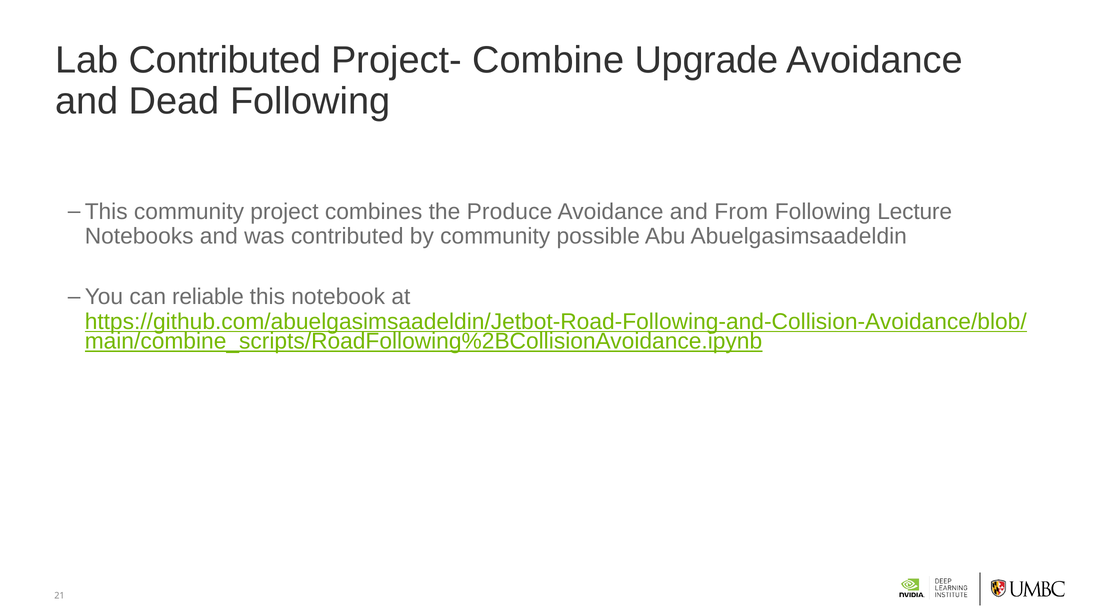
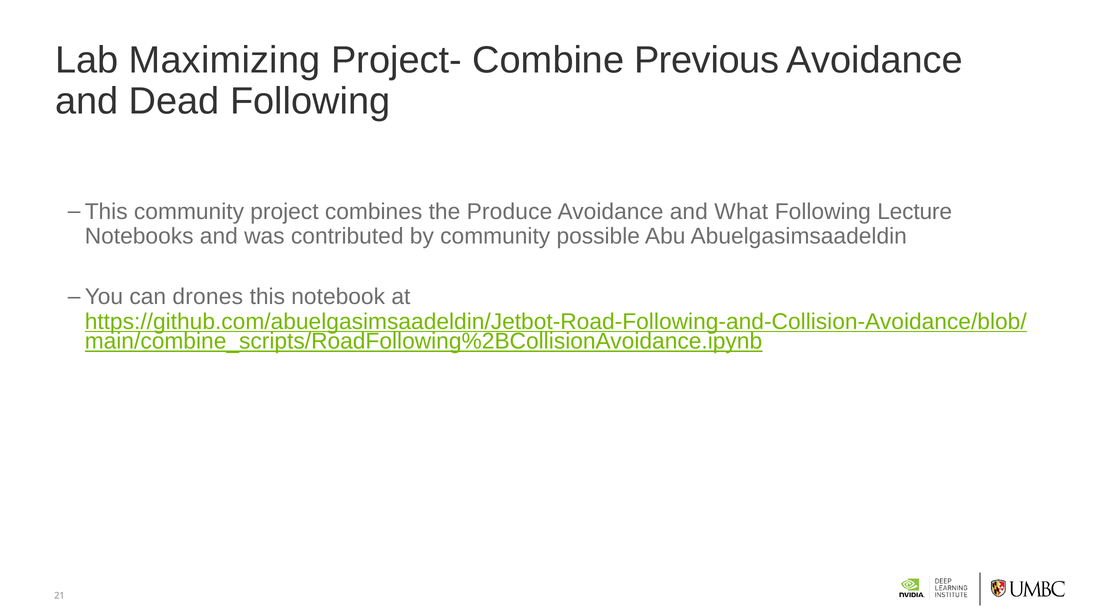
Lab Contributed: Contributed -> Maximizing (225, 60)
Upgrade: Upgrade -> Previous (707, 60)
From: From -> What (741, 212)
reliable: reliable -> drones (208, 297)
